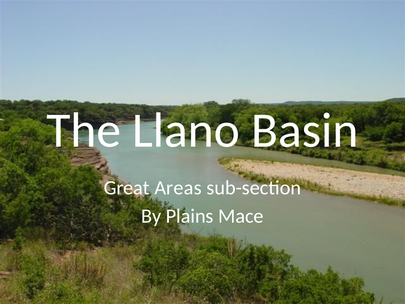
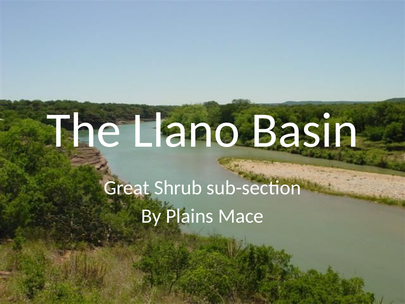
Areas: Areas -> Shrub (178, 188)
